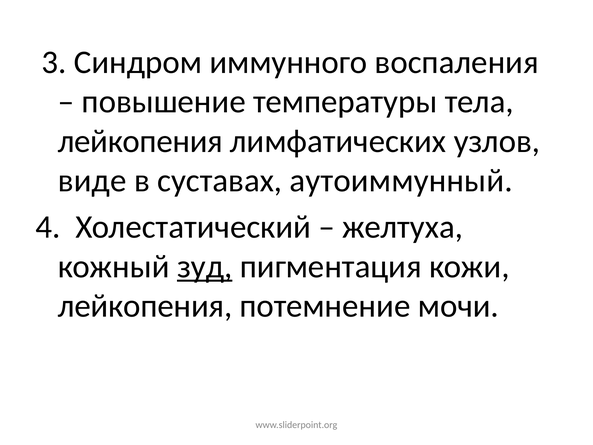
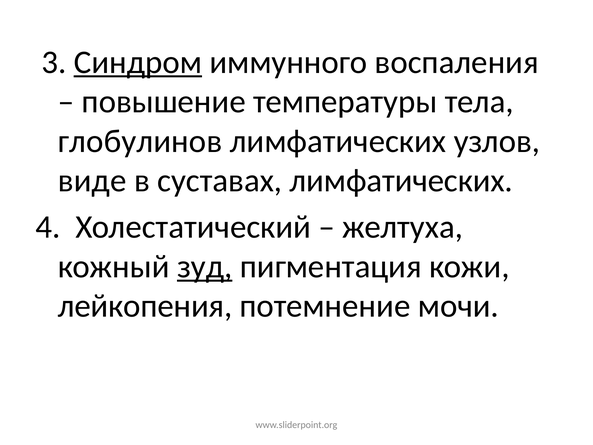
Синдром underline: none -> present (138, 62)
лейкопения: лейкопения -> глобулинов (140, 141)
суставах аутоиммунный: аутоиммунный -> лимфатических (401, 181)
